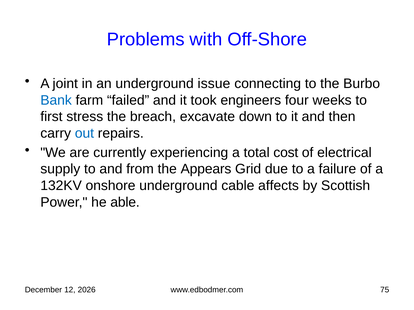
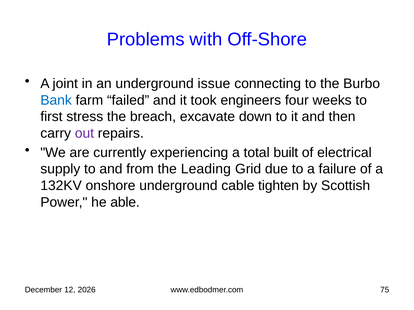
out colour: blue -> purple (84, 133)
cost: cost -> built (286, 153)
Appears: Appears -> Leading (206, 169)
affects: affects -> tighten (279, 186)
